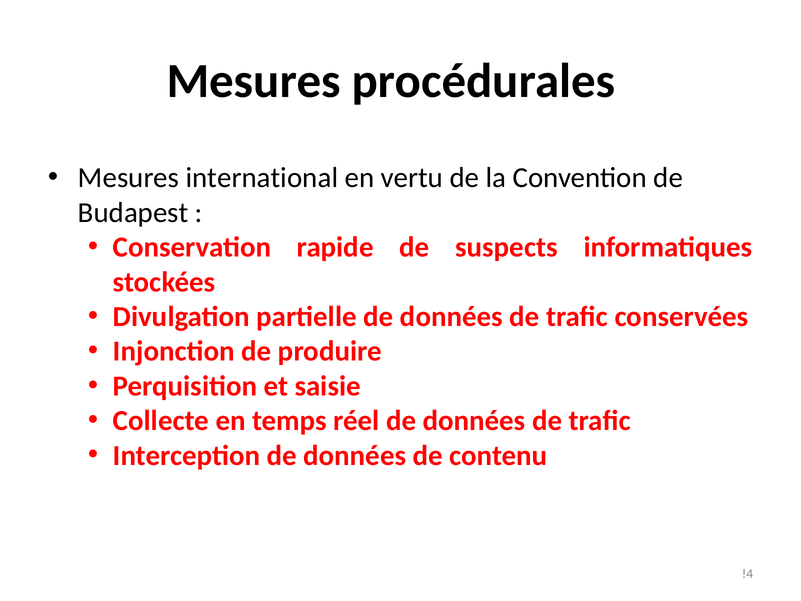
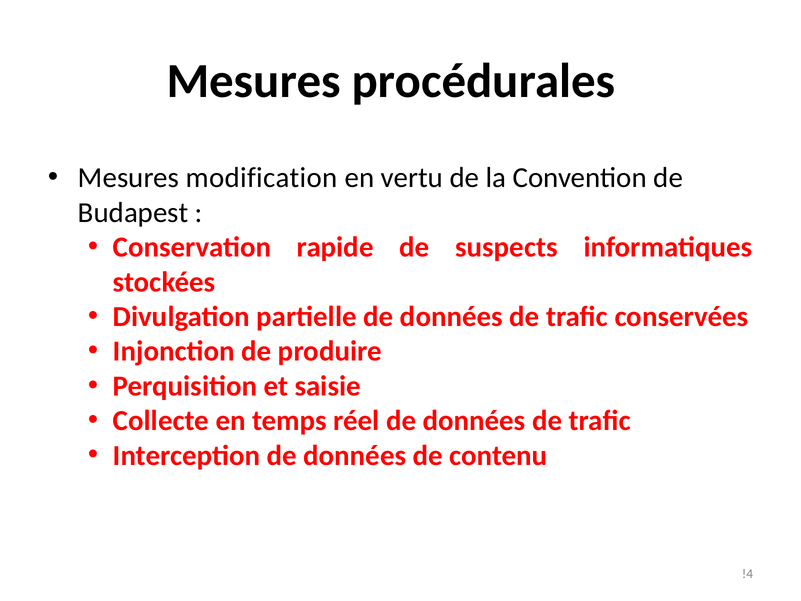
international: international -> modification (262, 178)
